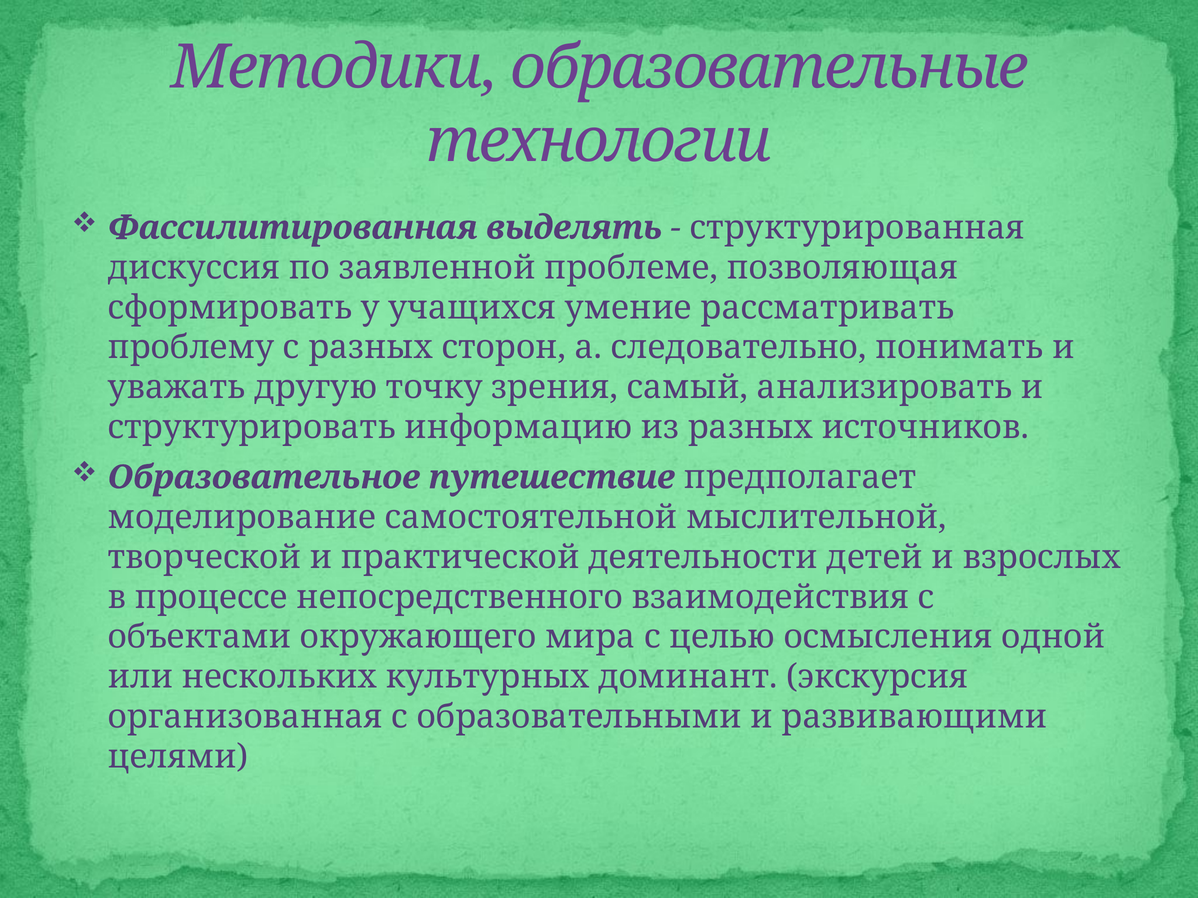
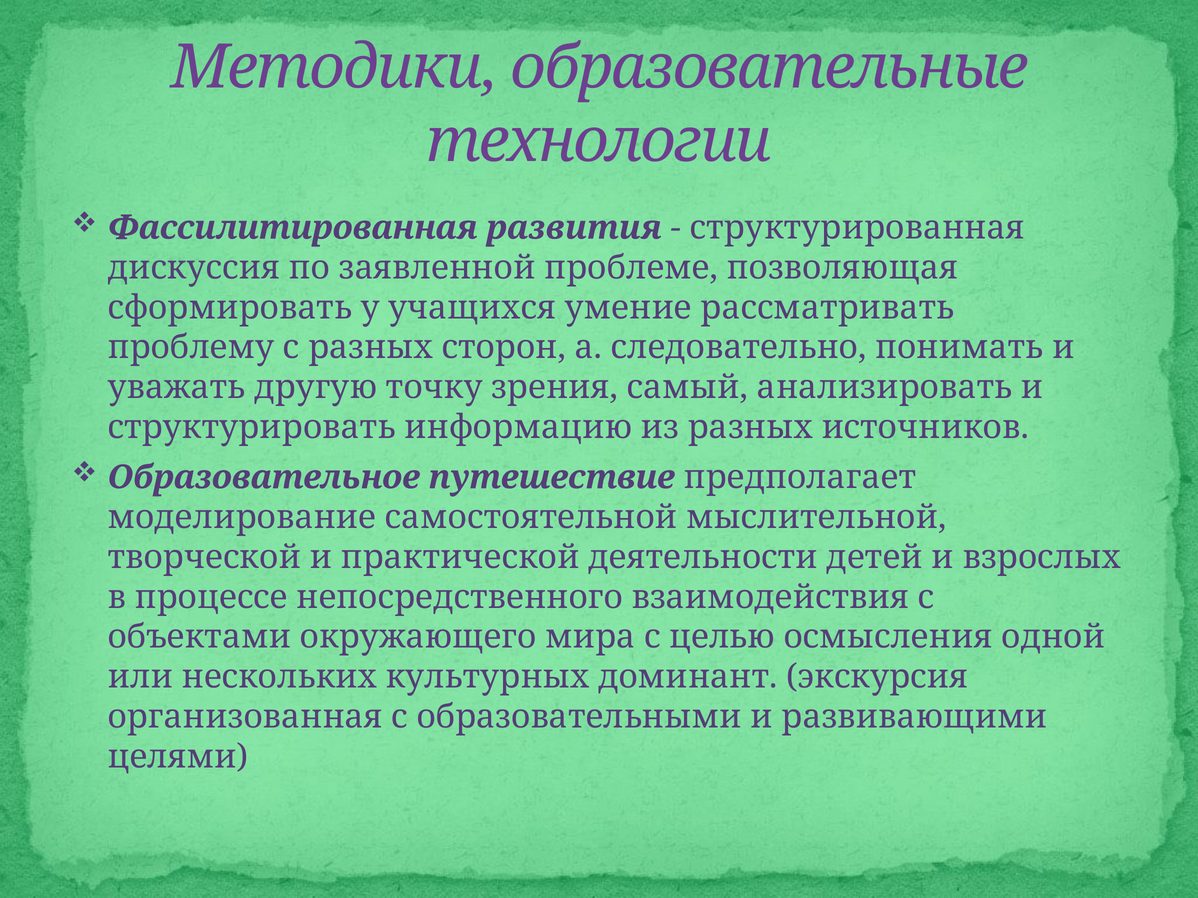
выделять: выделять -> развития (574, 228)
